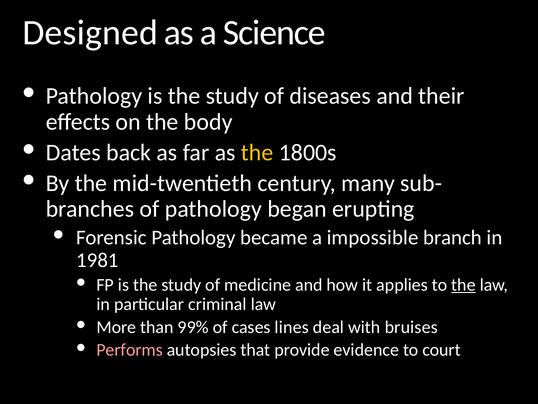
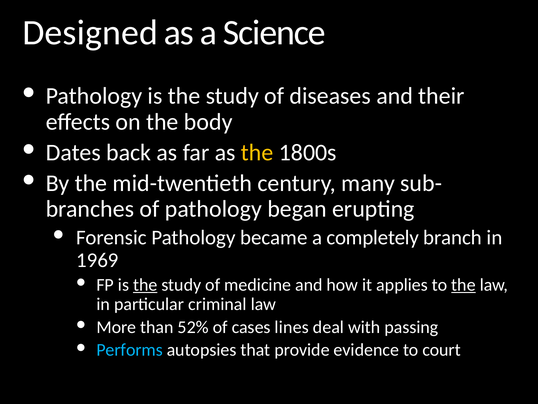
impossible: impossible -> completely (373, 237)
1981: 1981 -> 1969 (97, 260)
the underline: none -> present (145, 284)
99%: 99% -> 52% (193, 327)
bruises: bruises -> passing (411, 327)
Performs colour: pink -> light blue (130, 350)
